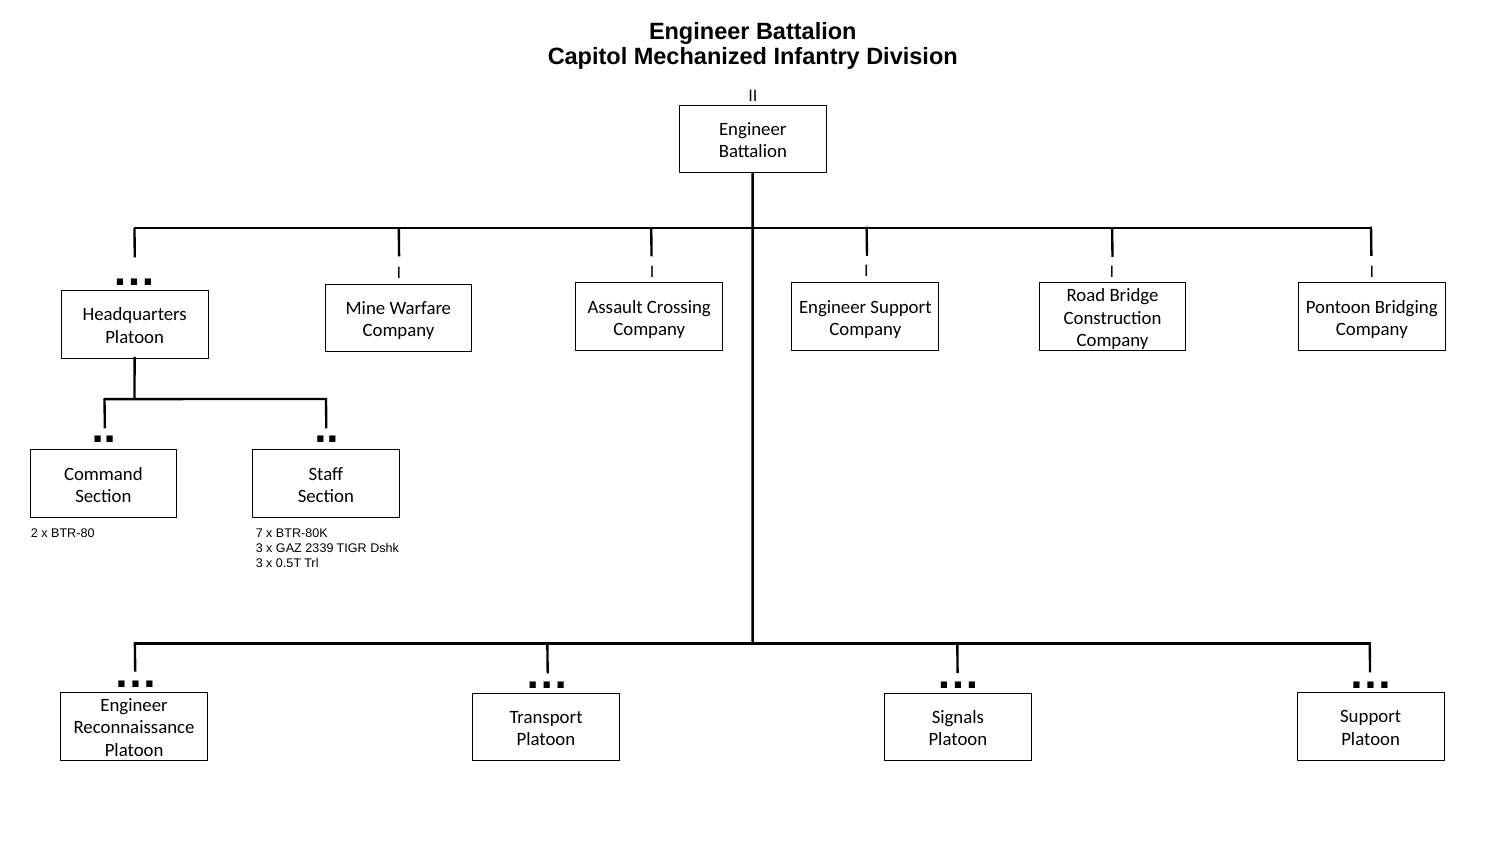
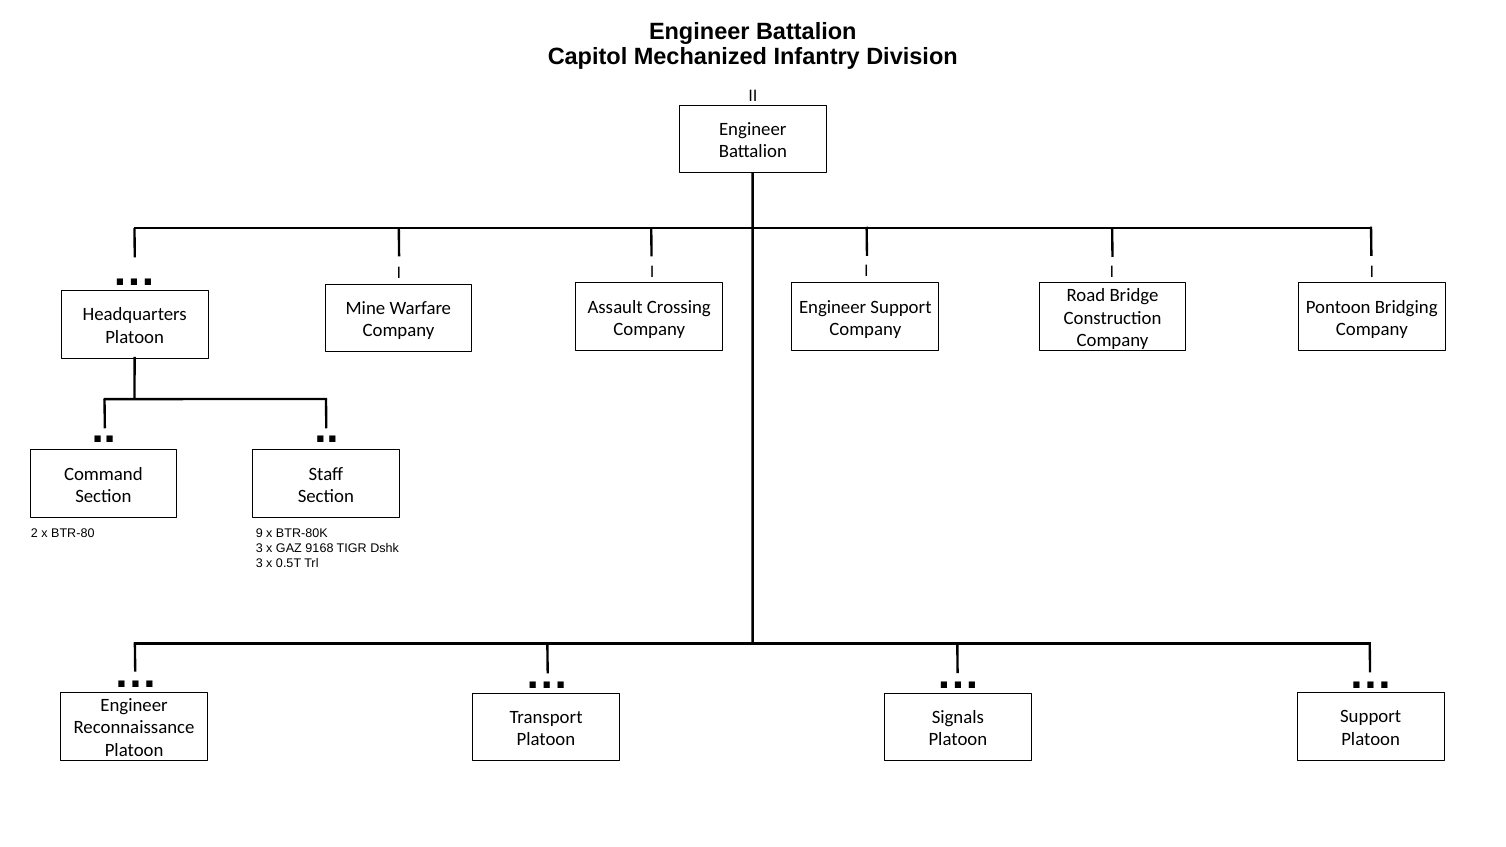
7: 7 -> 9 (259, 533)
2339: 2339 -> 9168 (319, 548)
